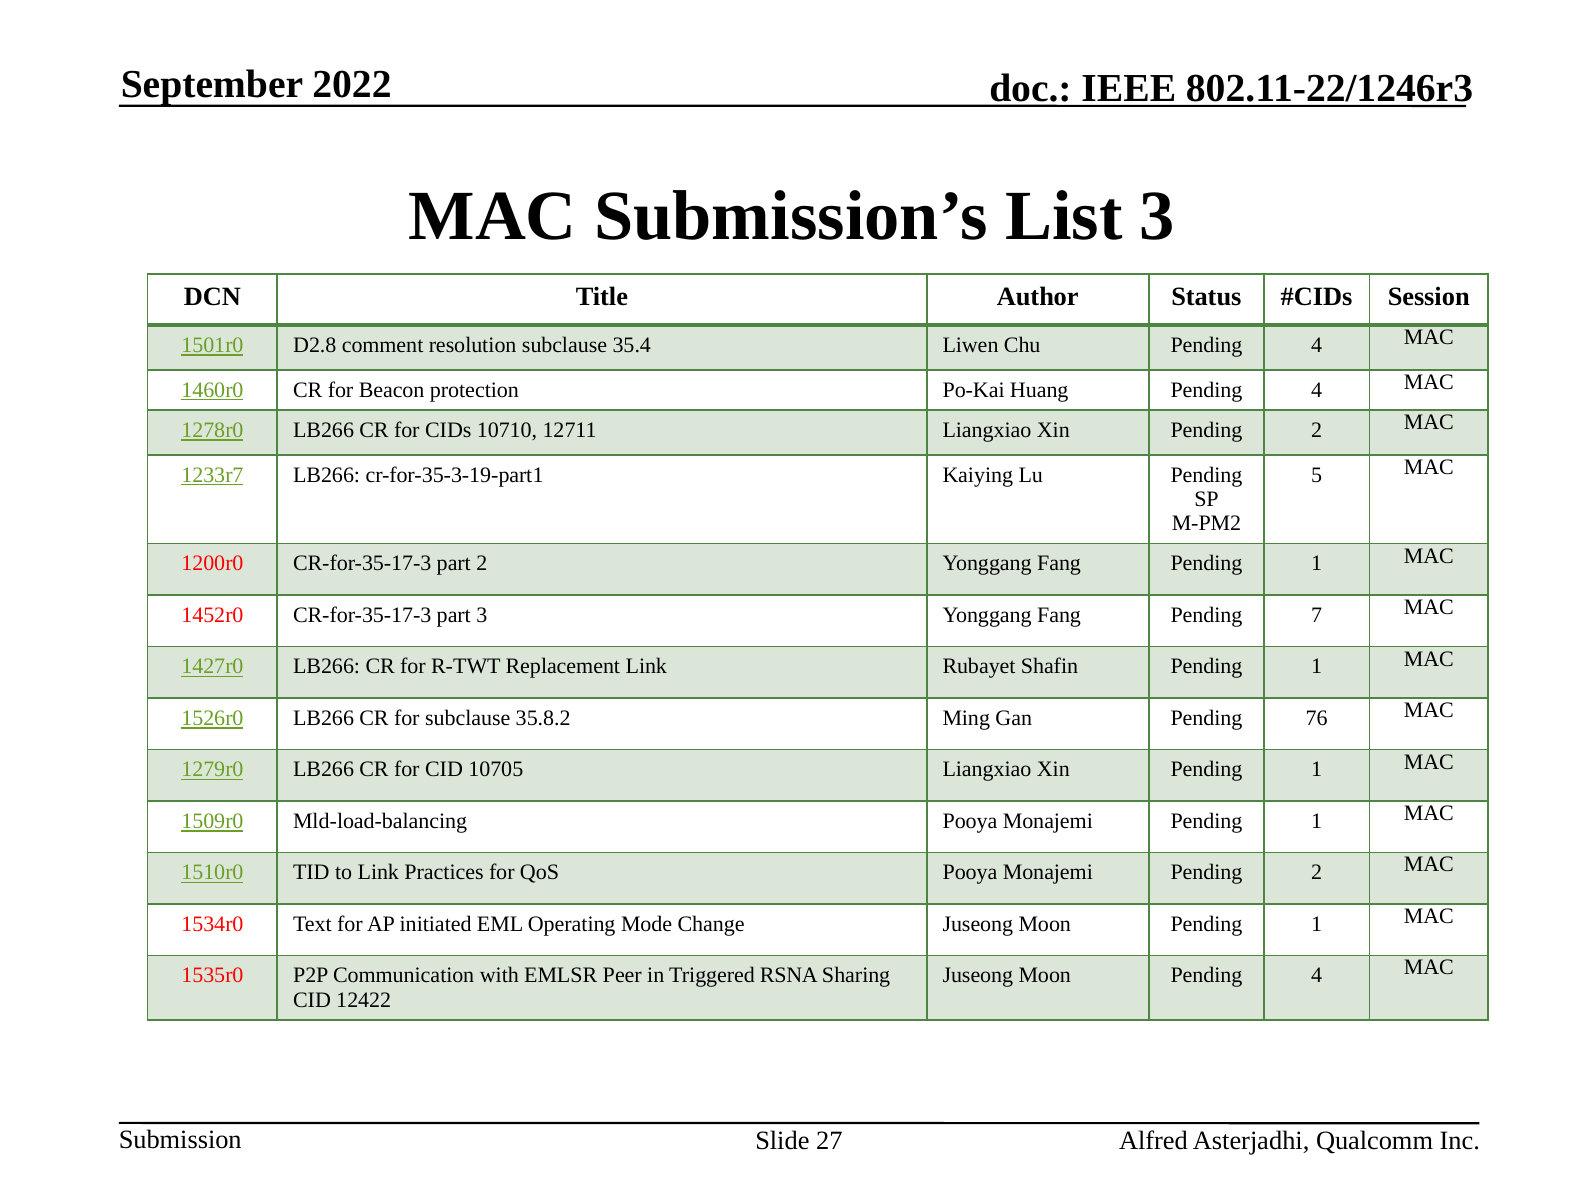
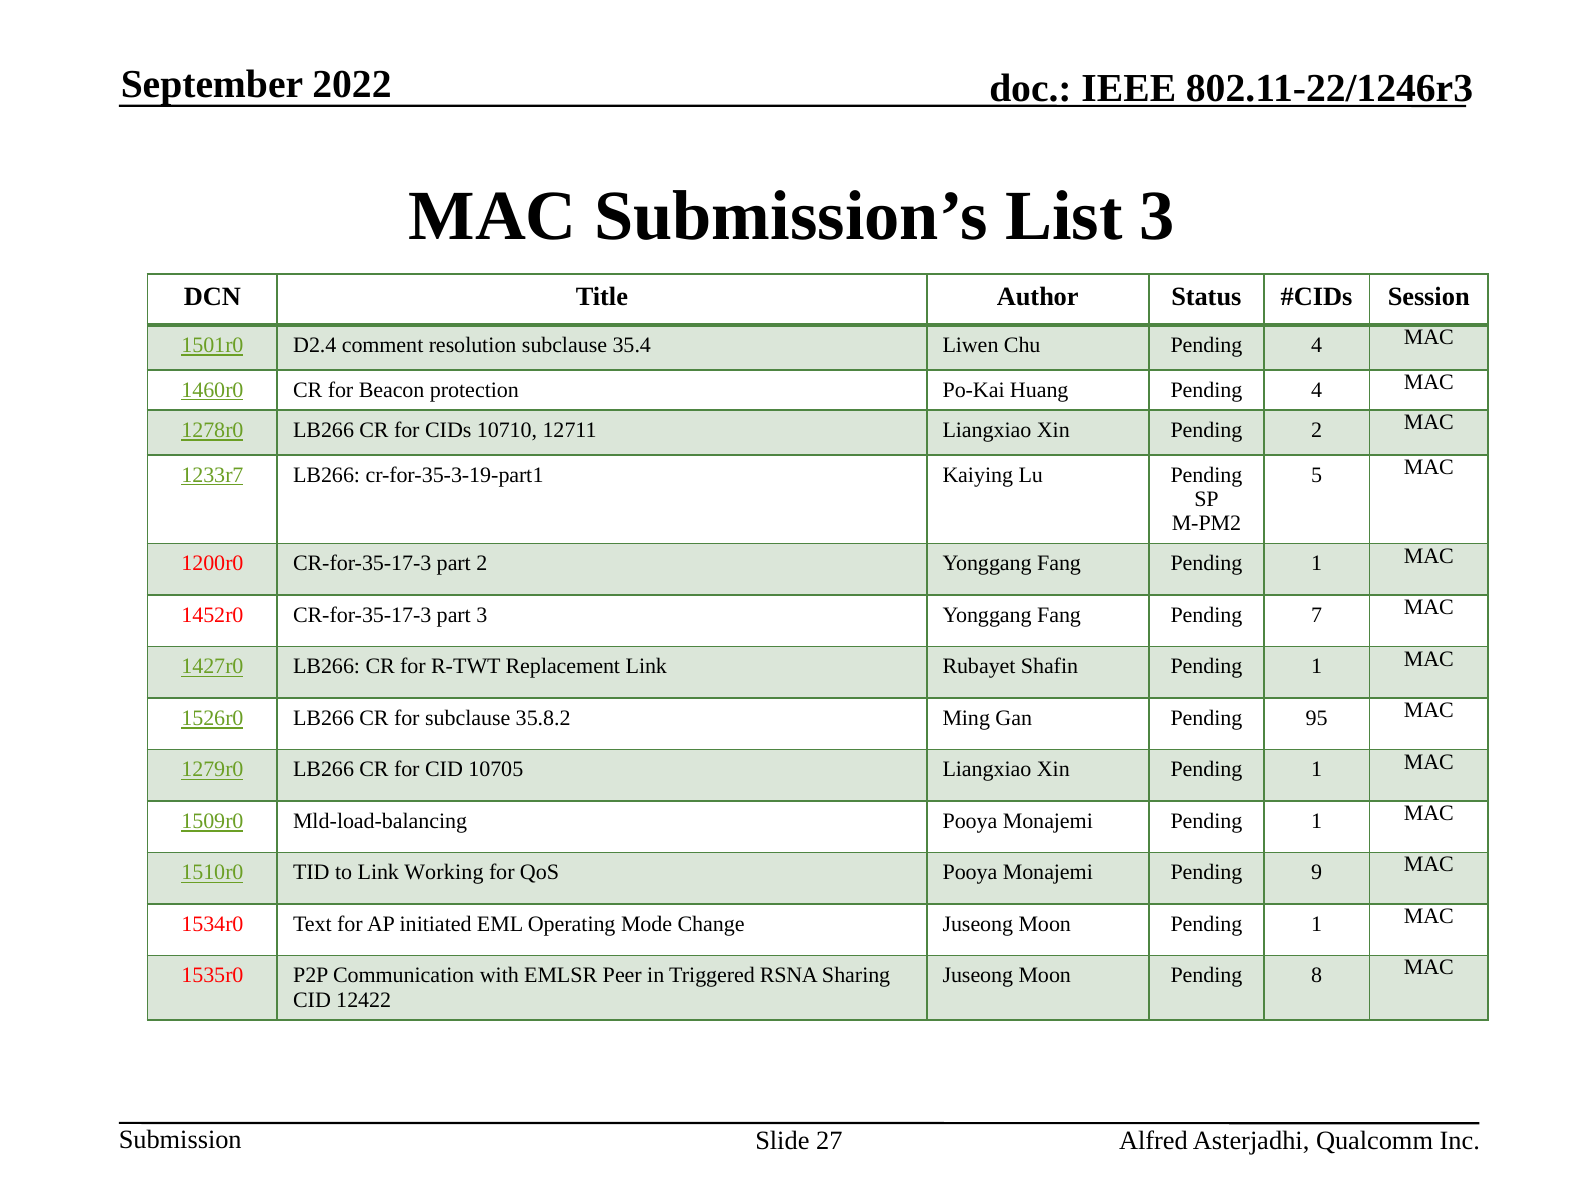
D2.8: D2.8 -> D2.4 (315, 345)
76: 76 -> 95 (1317, 718)
Practices: Practices -> Working (444, 872)
Monajemi Pending 2: 2 -> 9 (1317, 872)
Moon Pending 4: 4 -> 8 (1317, 975)
